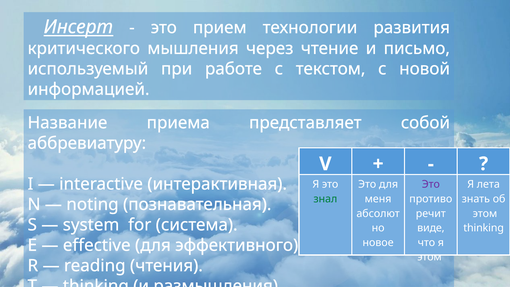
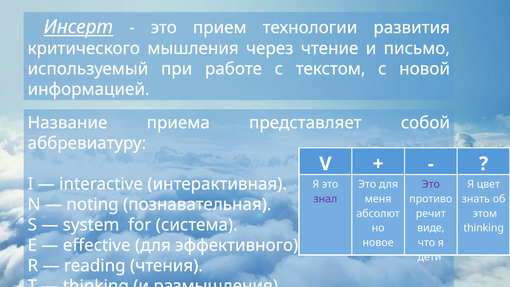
лета: лета -> цвет (488, 184)
знал colour: green -> purple (325, 199)
этом: этом -> дети (429, 257)
